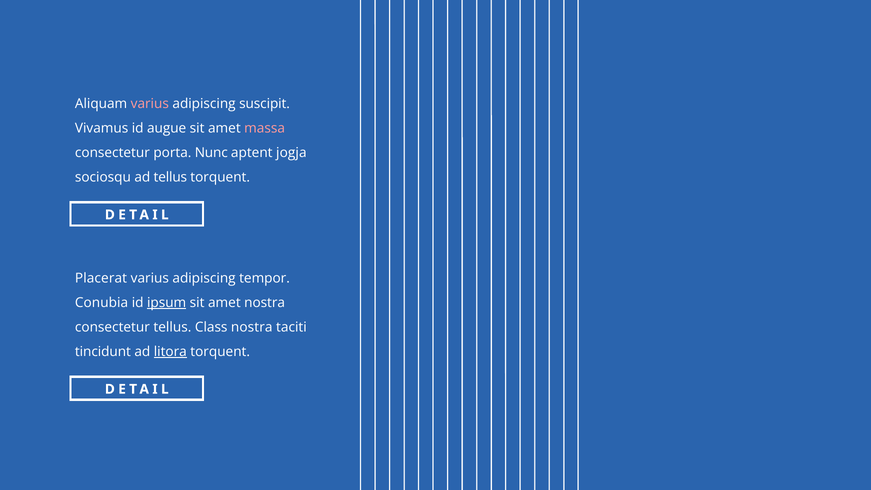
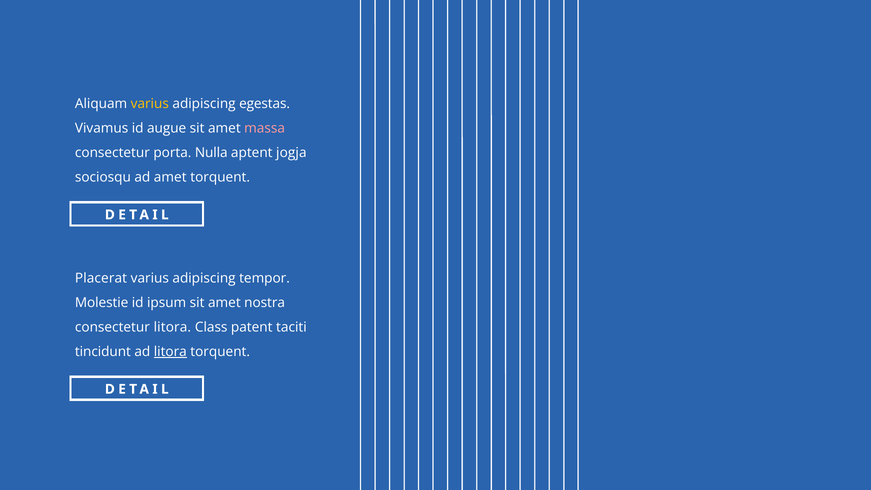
varius colour: pink -> yellow (150, 104)
suscipit: suscipit -> egestas (265, 104)
Nunc: Nunc -> Nulla (211, 153)
ad tellus: tellus -> amet (170, 177)
Conubia: Conubia -> Molestie (102, 303)
ipsum underline: present -> none (167, 303)
consectetur tellus: tellus -> litora (172, 327)
Class nostra: nostra -> patent (252, 327)
